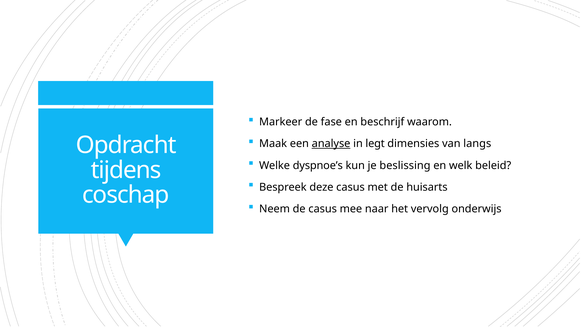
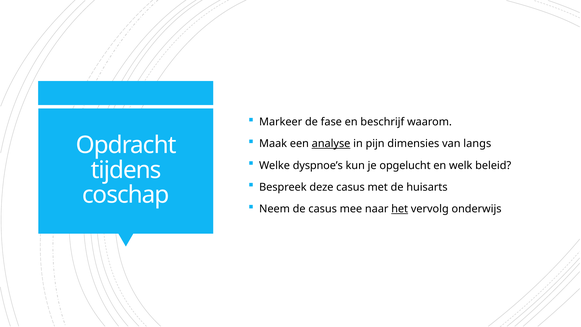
legt: legt -> pijn (375, 144)
beslissing: beslissing -> opgelucht (405, 165)
het underline: none -> present (400, 209)
